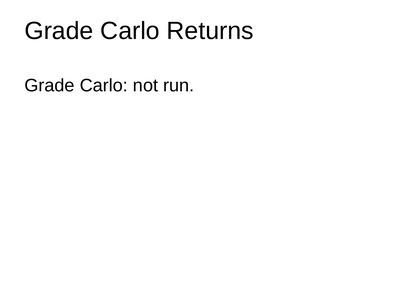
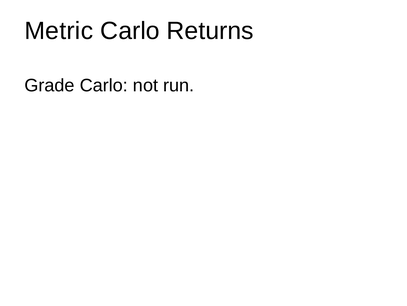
Grade: Grade -> Metric (59, 31)
